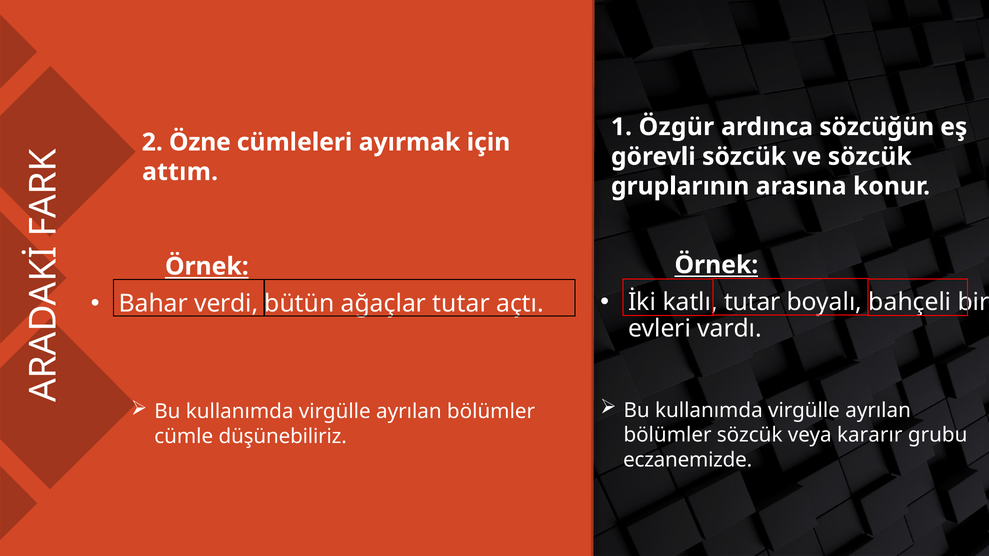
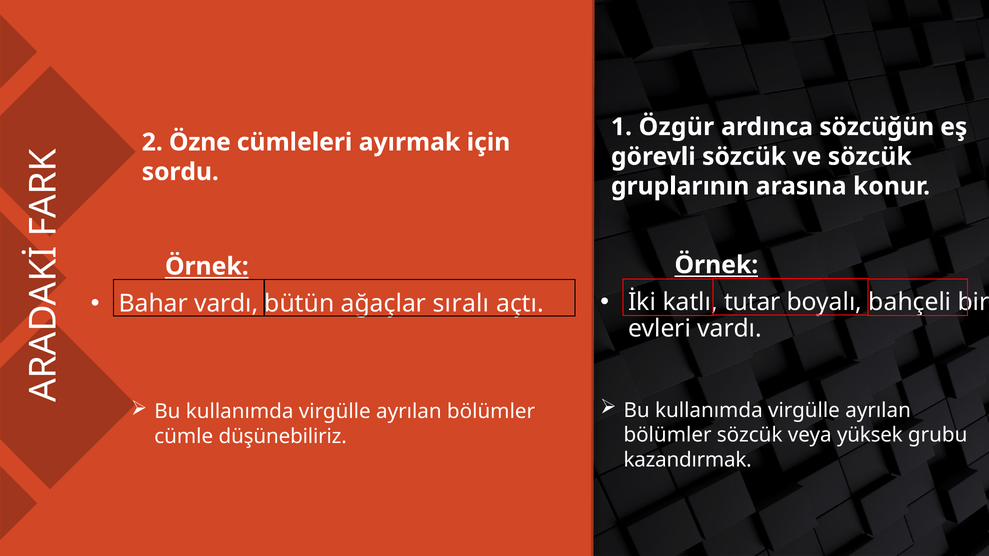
attım: attım -> sordu (180, 172)
Bahar verdi: verdi -> vardı (226, 304)
ağaçlar tutar: tutar -> sıralı (461, 304)
kararır: kararır -> yüksek (870, 435)
eczanemizde: eczanemizde -> kazandırmak (688, 460)
